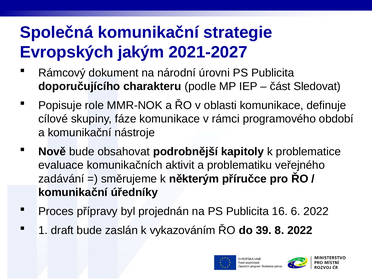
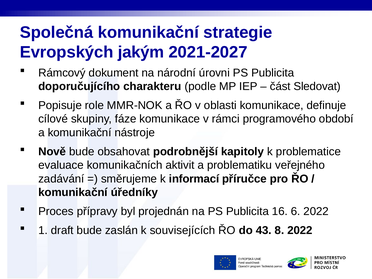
některým: některým -> informací (194, 179)
vykazováním: vykazováním -> souvisejících (182, 230)
39: 39 -> 43 (264, 230)
